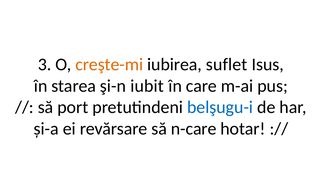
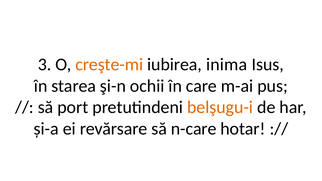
suflet: suflet -> inima (227, 64)
iubit: iubit -> ochii (147, 86)
belşugu-i colour: blue -> orange (220, 107)
